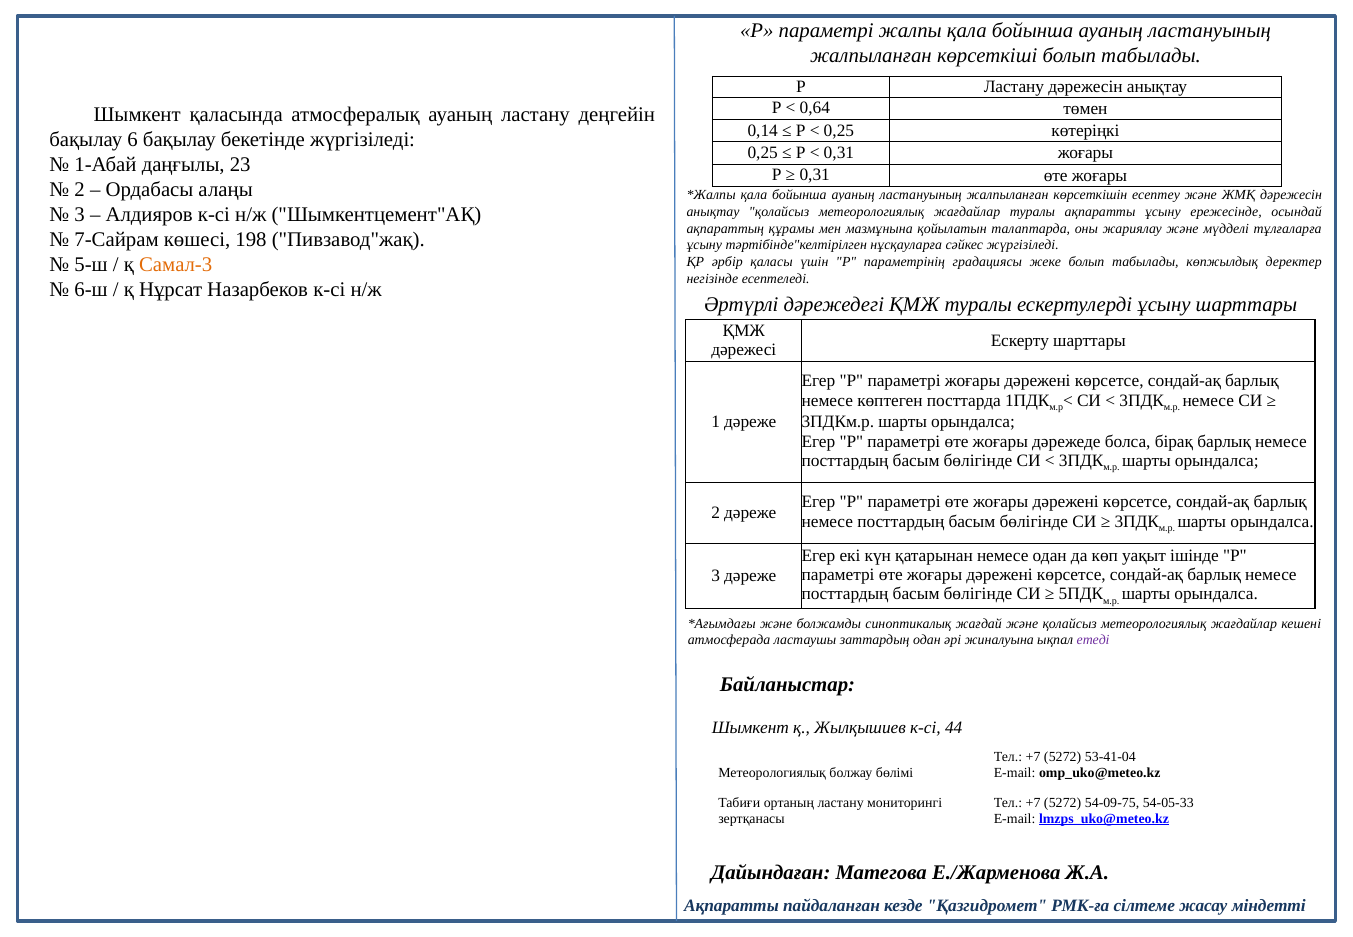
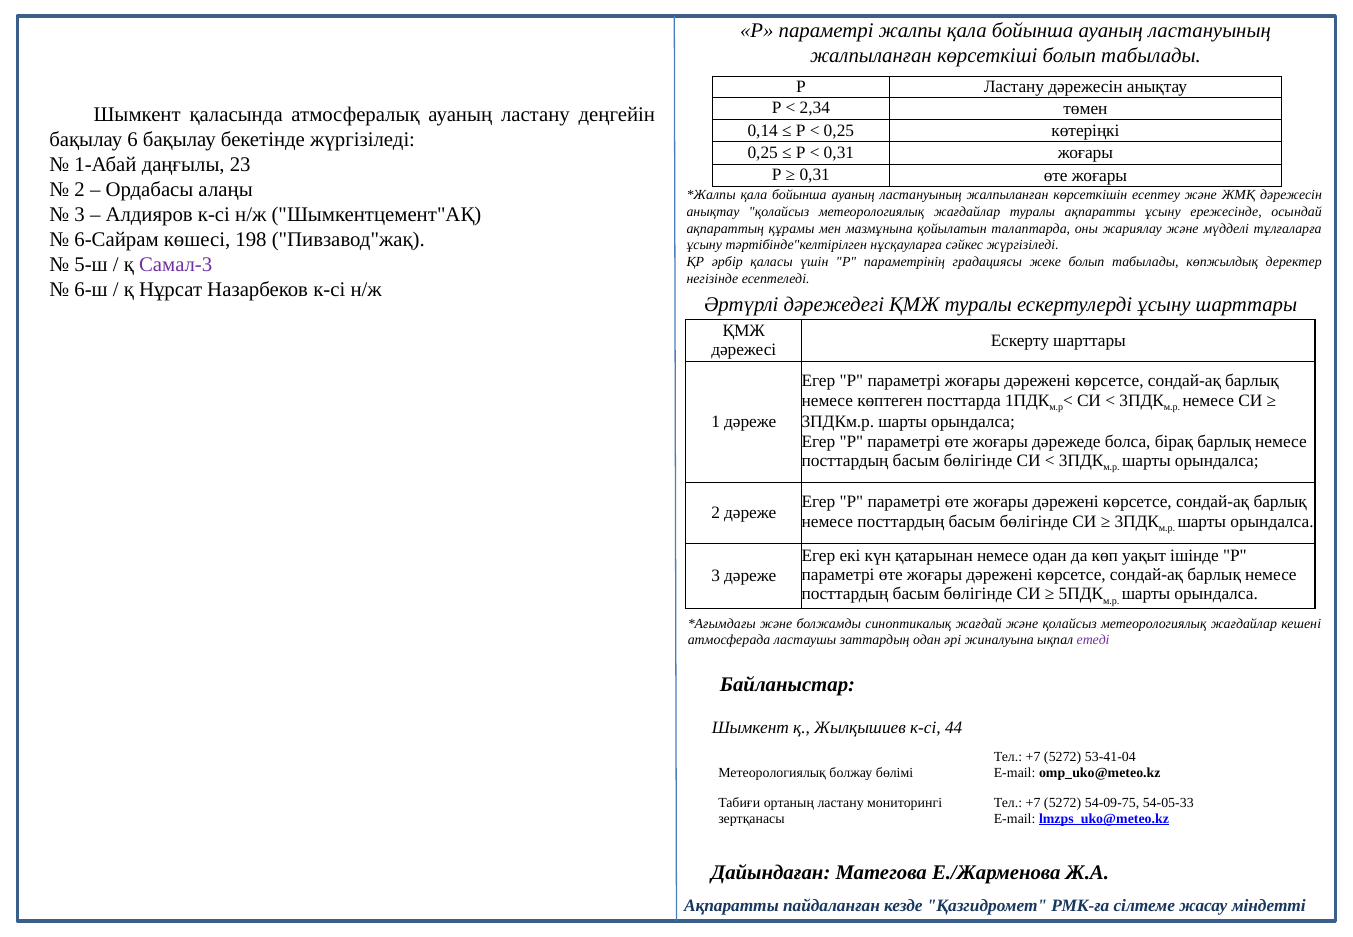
0,64: 0,64 -> 2,34 (815, 108)
7-Сайрам: 7-Сайрам -> 6-Сайрам (117, 240)
Самал-3 colour: orange -> purple (176, 265)
